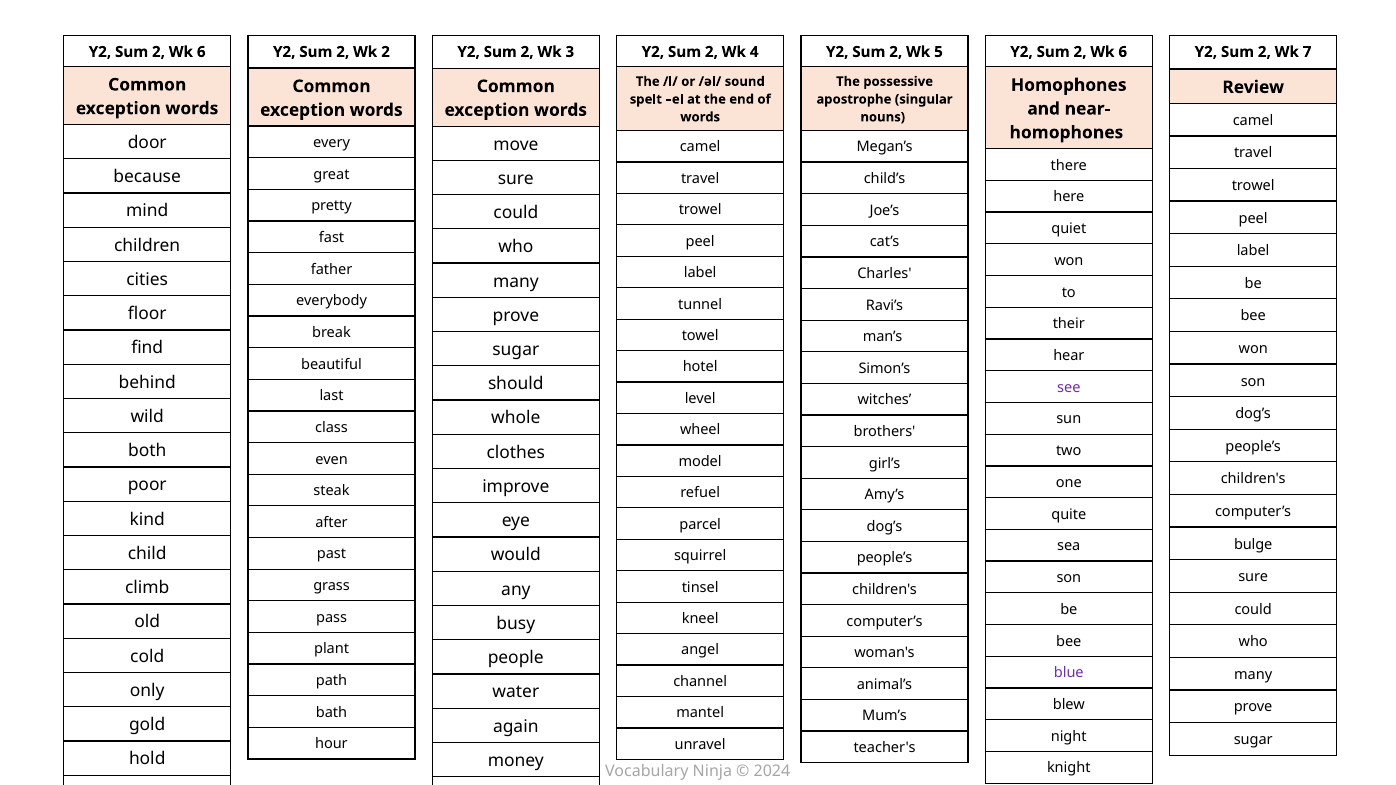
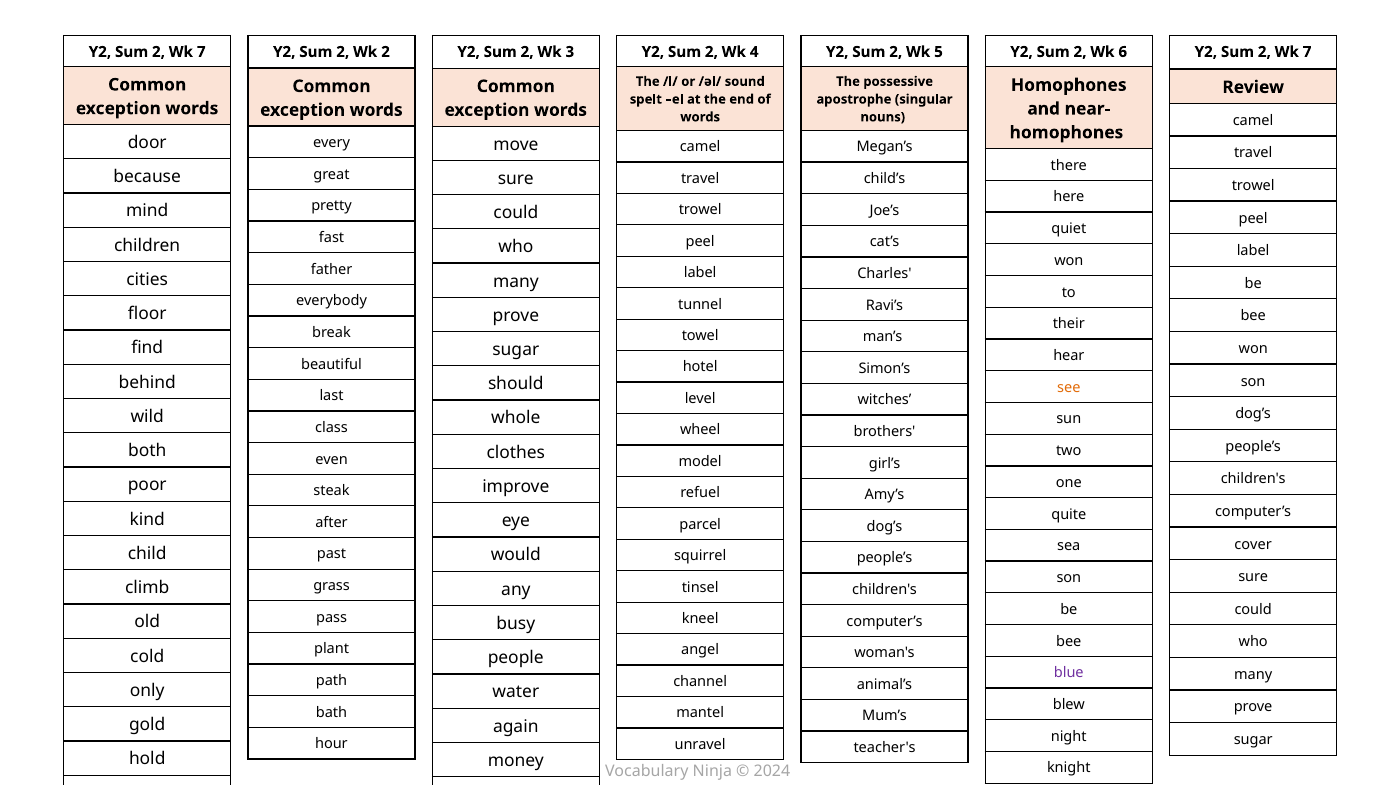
6: 6 -> 7 (201, 52)
see colour: purple -> orange (1069, 388)
bulge: bulge -> cover (1253, 544)
